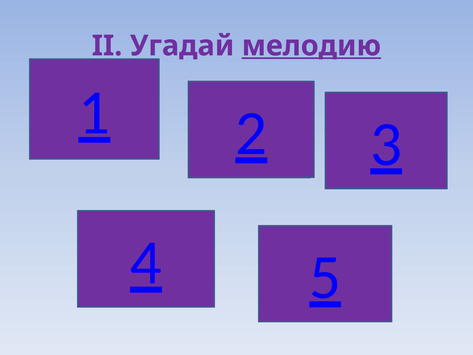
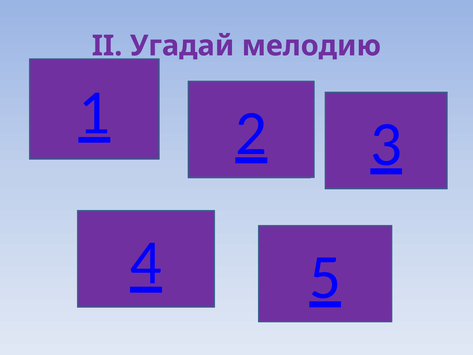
мелодию underline: present -> none (311, 46)
